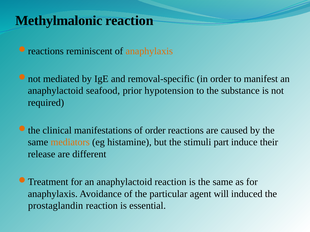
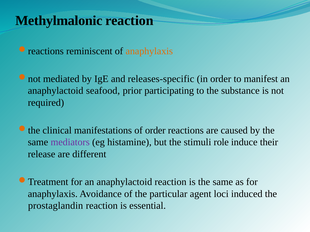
removal-specific: removal-specific -> releases-specific (161, 79)
hypotension: hypotension -> participating (169, 91)
mediators colour: orange -> purple (70, 143)
part: part -> role (221, 143)
will: will -> loci (221, 194)
